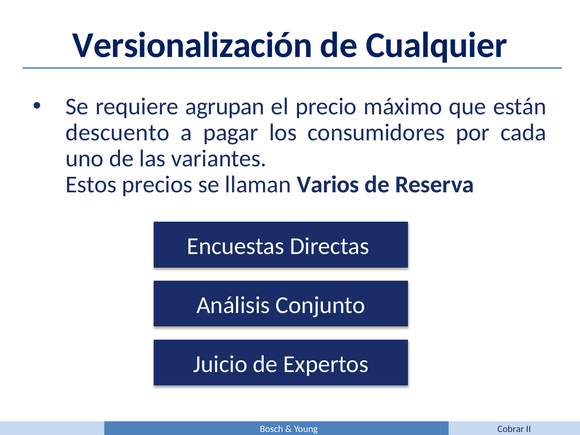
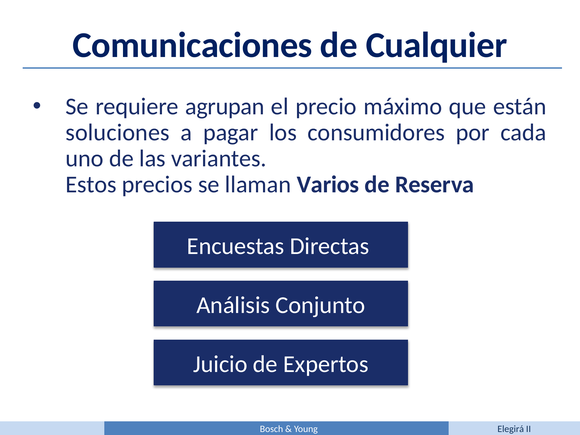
Versionalización: Versionalización -> Comunicaciones (192, 45)
descuento: descuento -> soluciones (118, 132)
Cobrar: Cobrar -> Elegirá (511, 429)
